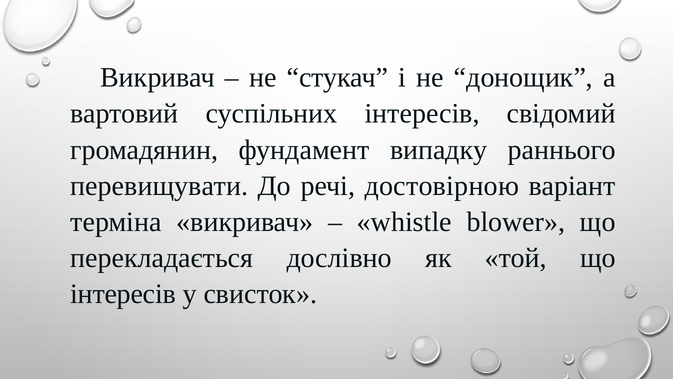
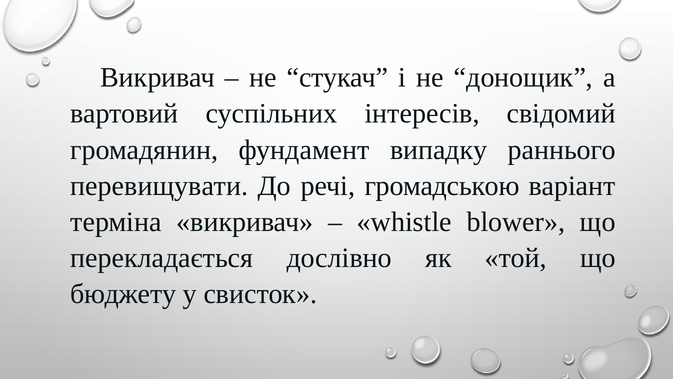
достовірною: достовірною -> громадською (442, 186)
інтересів: інтересів -> бюджету (123, 294)
